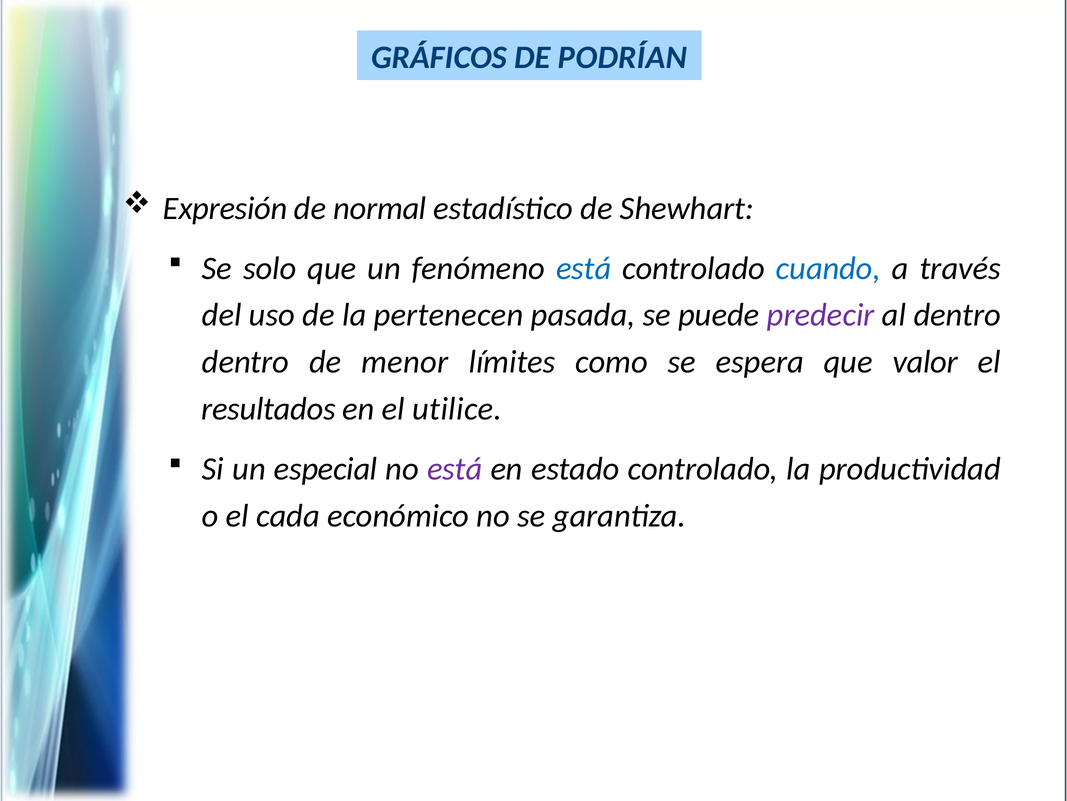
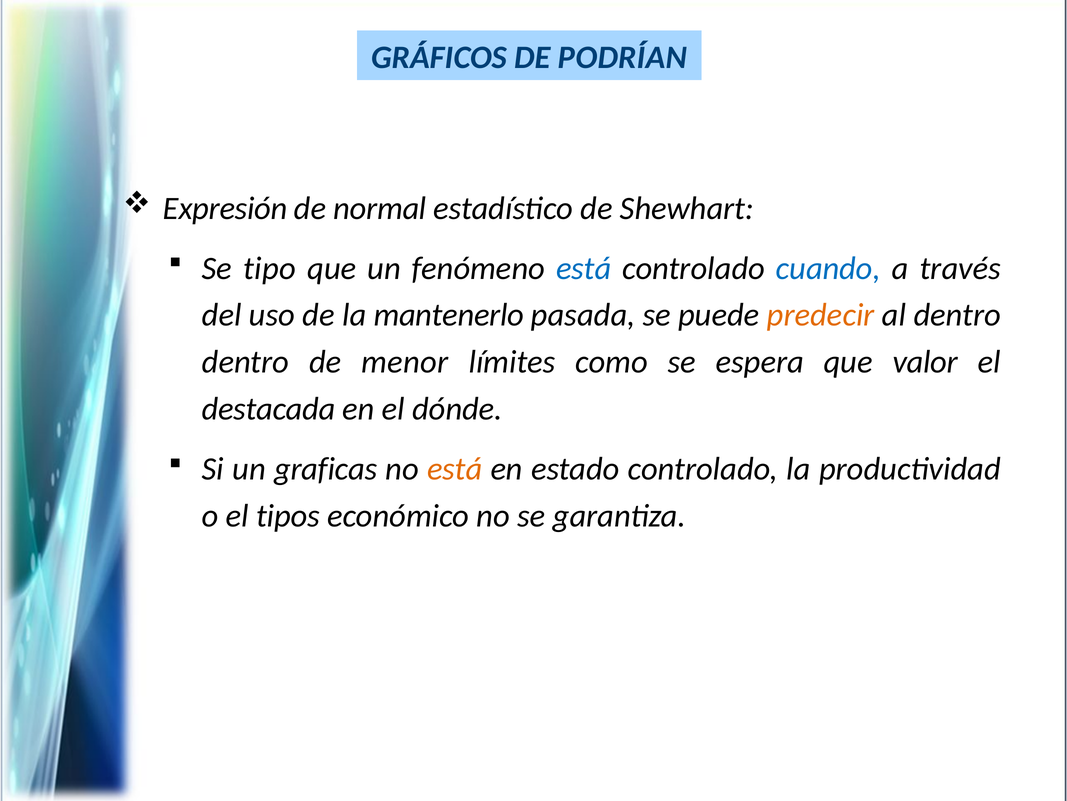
solo: solo -> tipo (269, 268)
pertenecen: pertenecen -> mantenerlo (449, 315)
predecir colour: purple -> orange (821, 315)
resultados: resultados -> destacada (269, 409)
utilice: utilice -> dónde (457, 409)
especial: especial -> graficas (326, 469)
está colour: purple -> orange (455, 469)
cada: cada -> tipos (288, 515)
